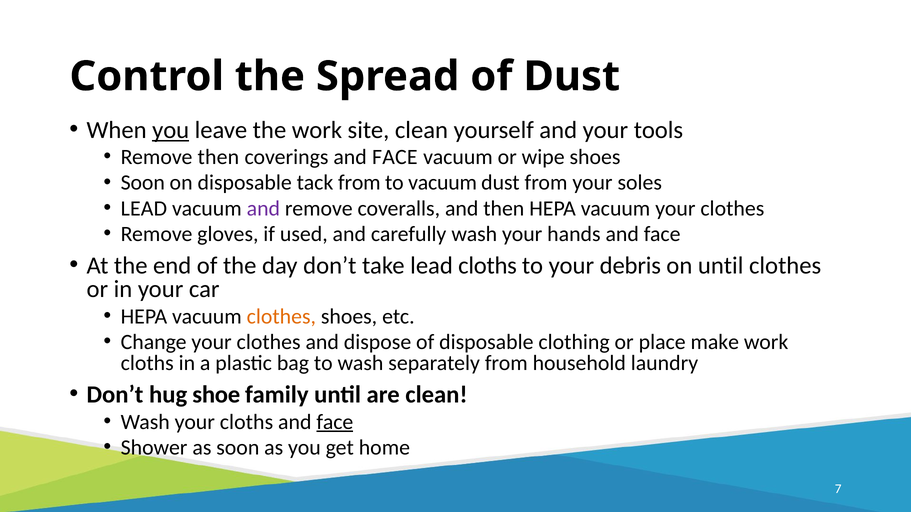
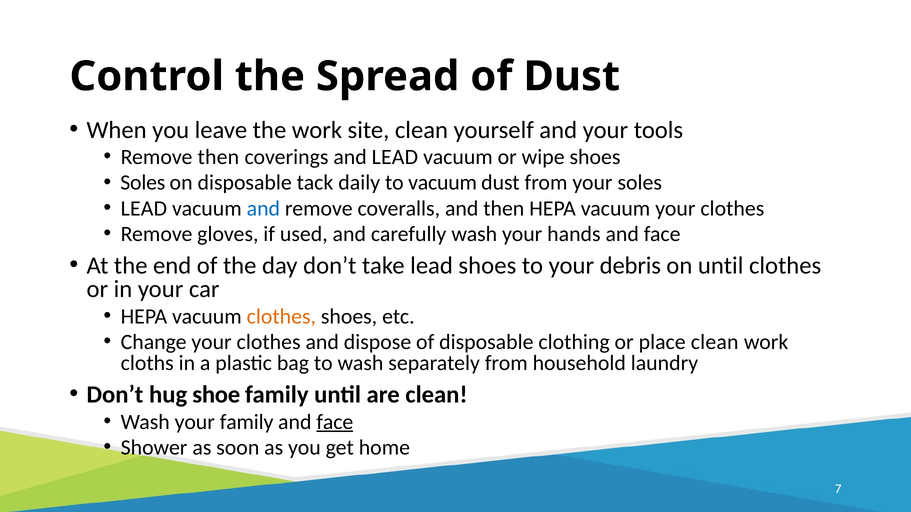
you underline: present -> none (171, 130)
coverings and FACE: FACE -> LEAD (395, 157)
Soon: Soon -> Soles (143, 183)
tack from: from -> daily (359, 183)
and colour: purple -> blue (263, 209)
lead cloths: cloths -> shoes (487, 266)
place make: make -> clean (715, 342)
your cloths: cloths -> family (247, 422)
